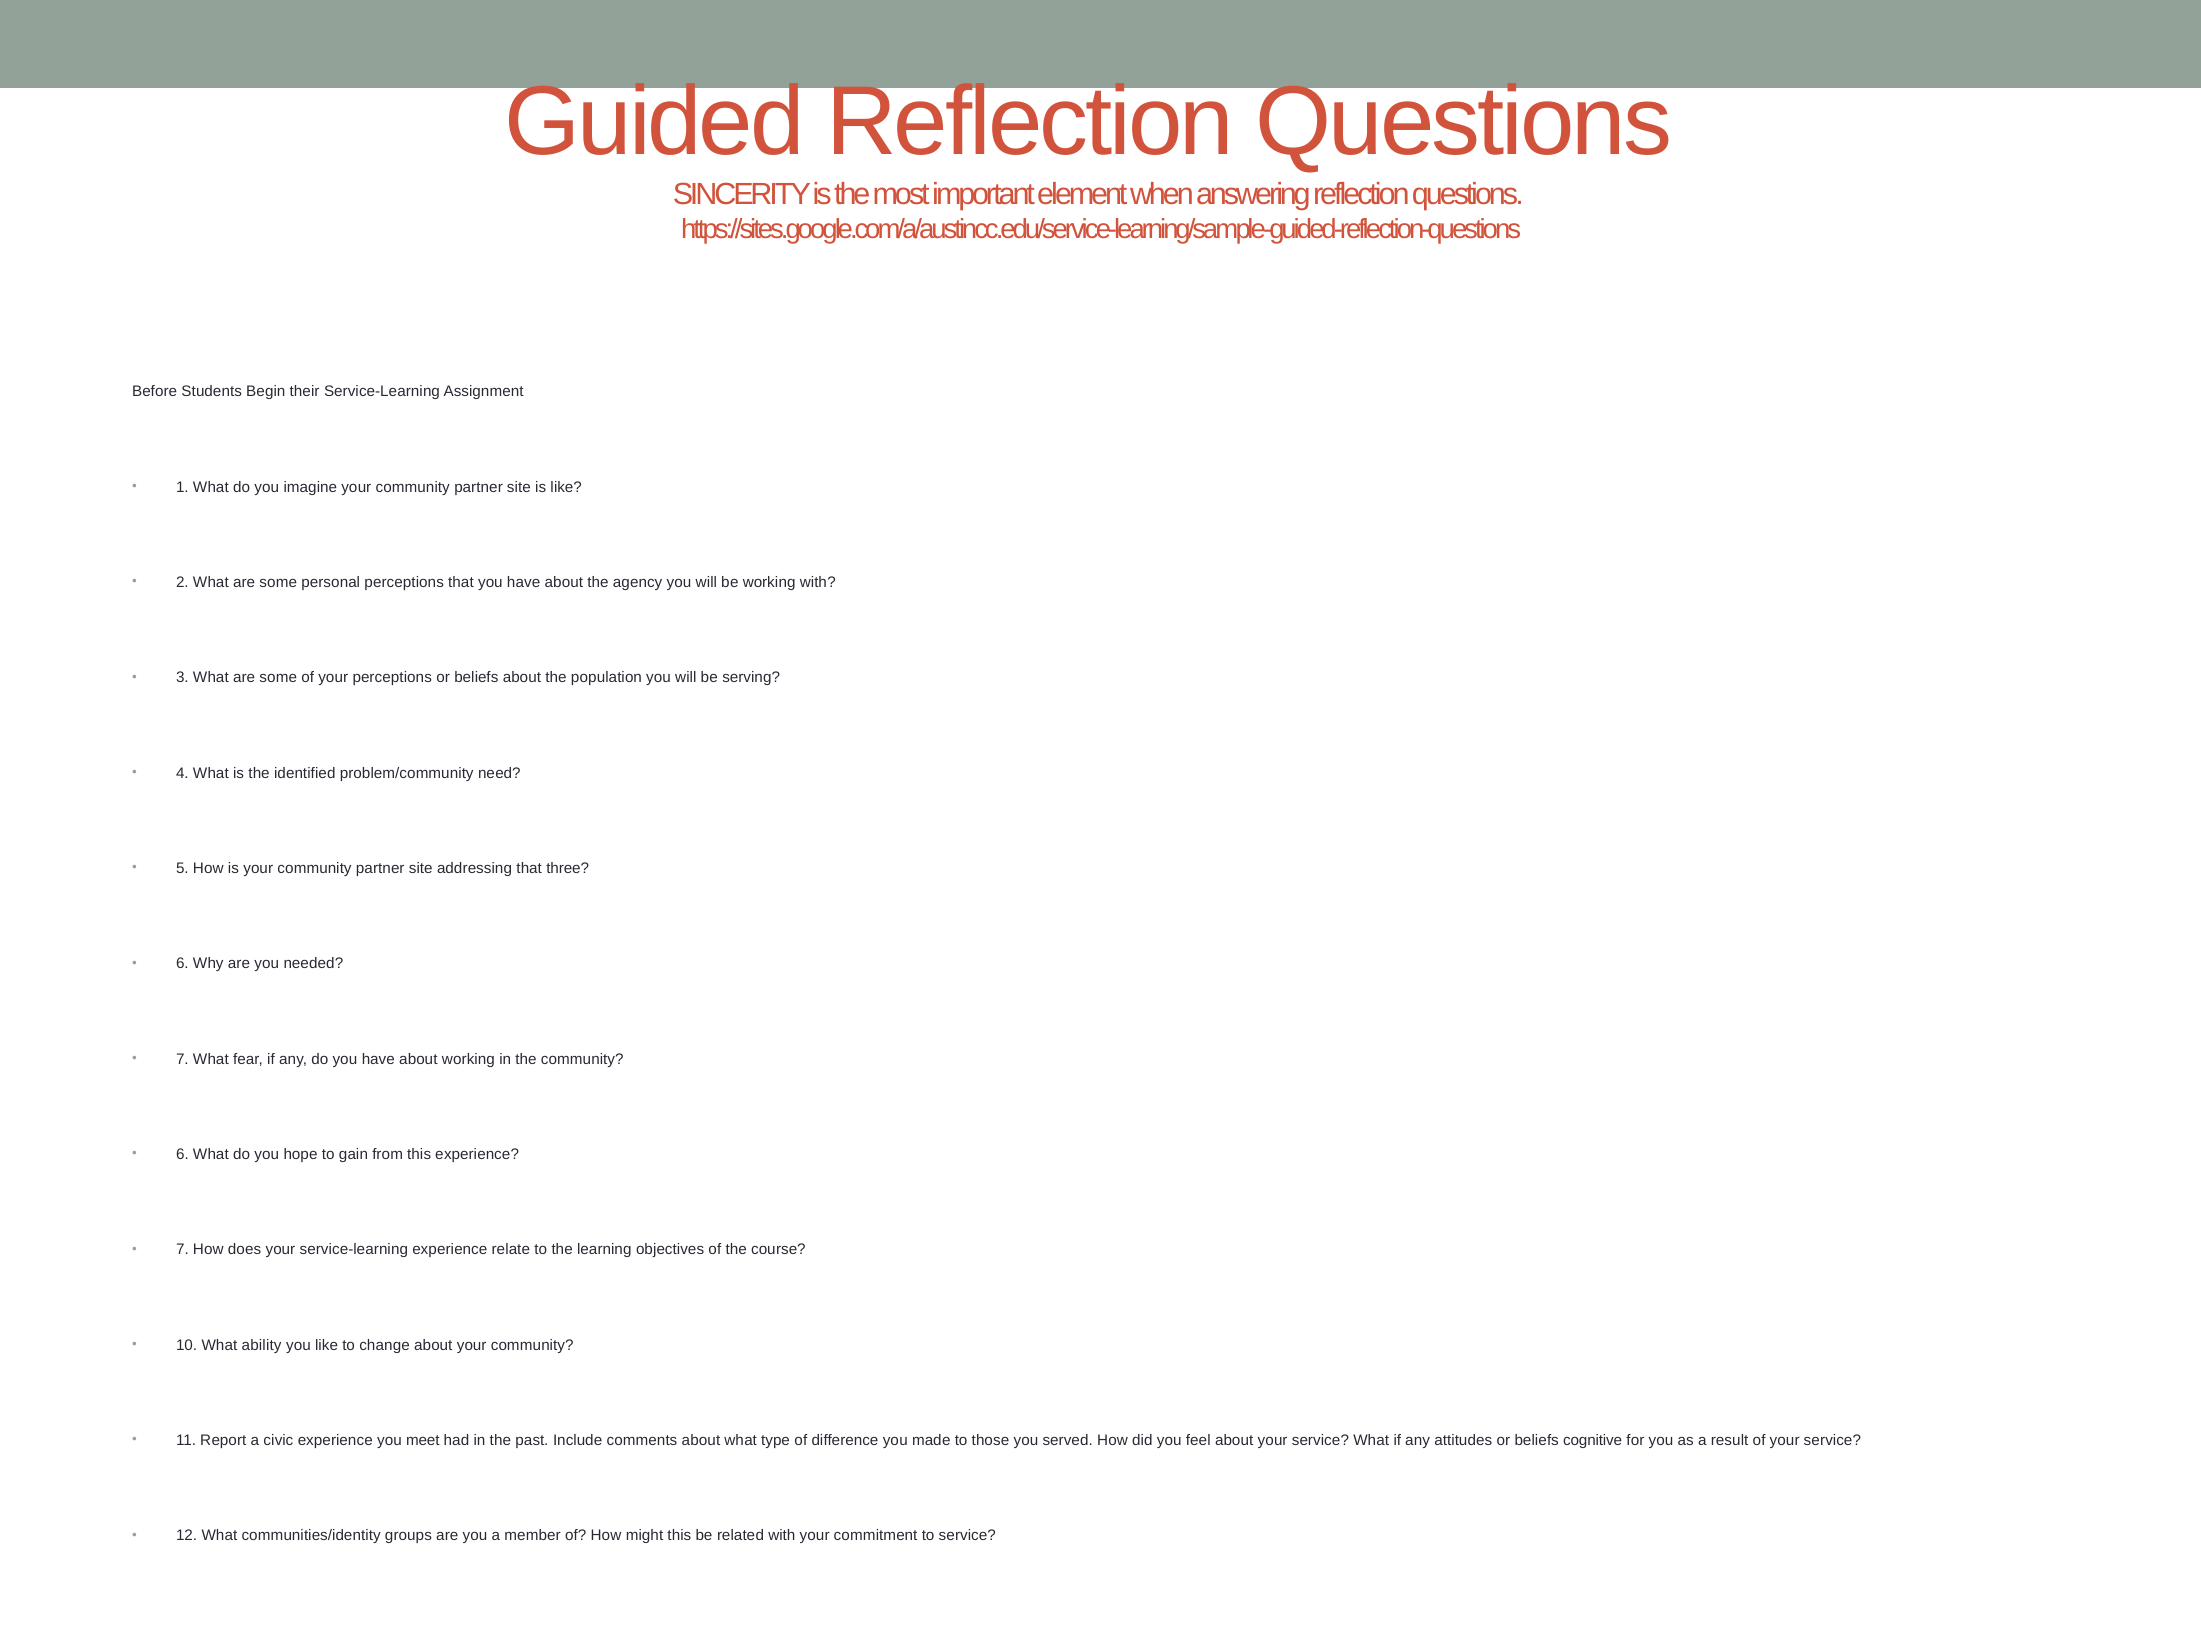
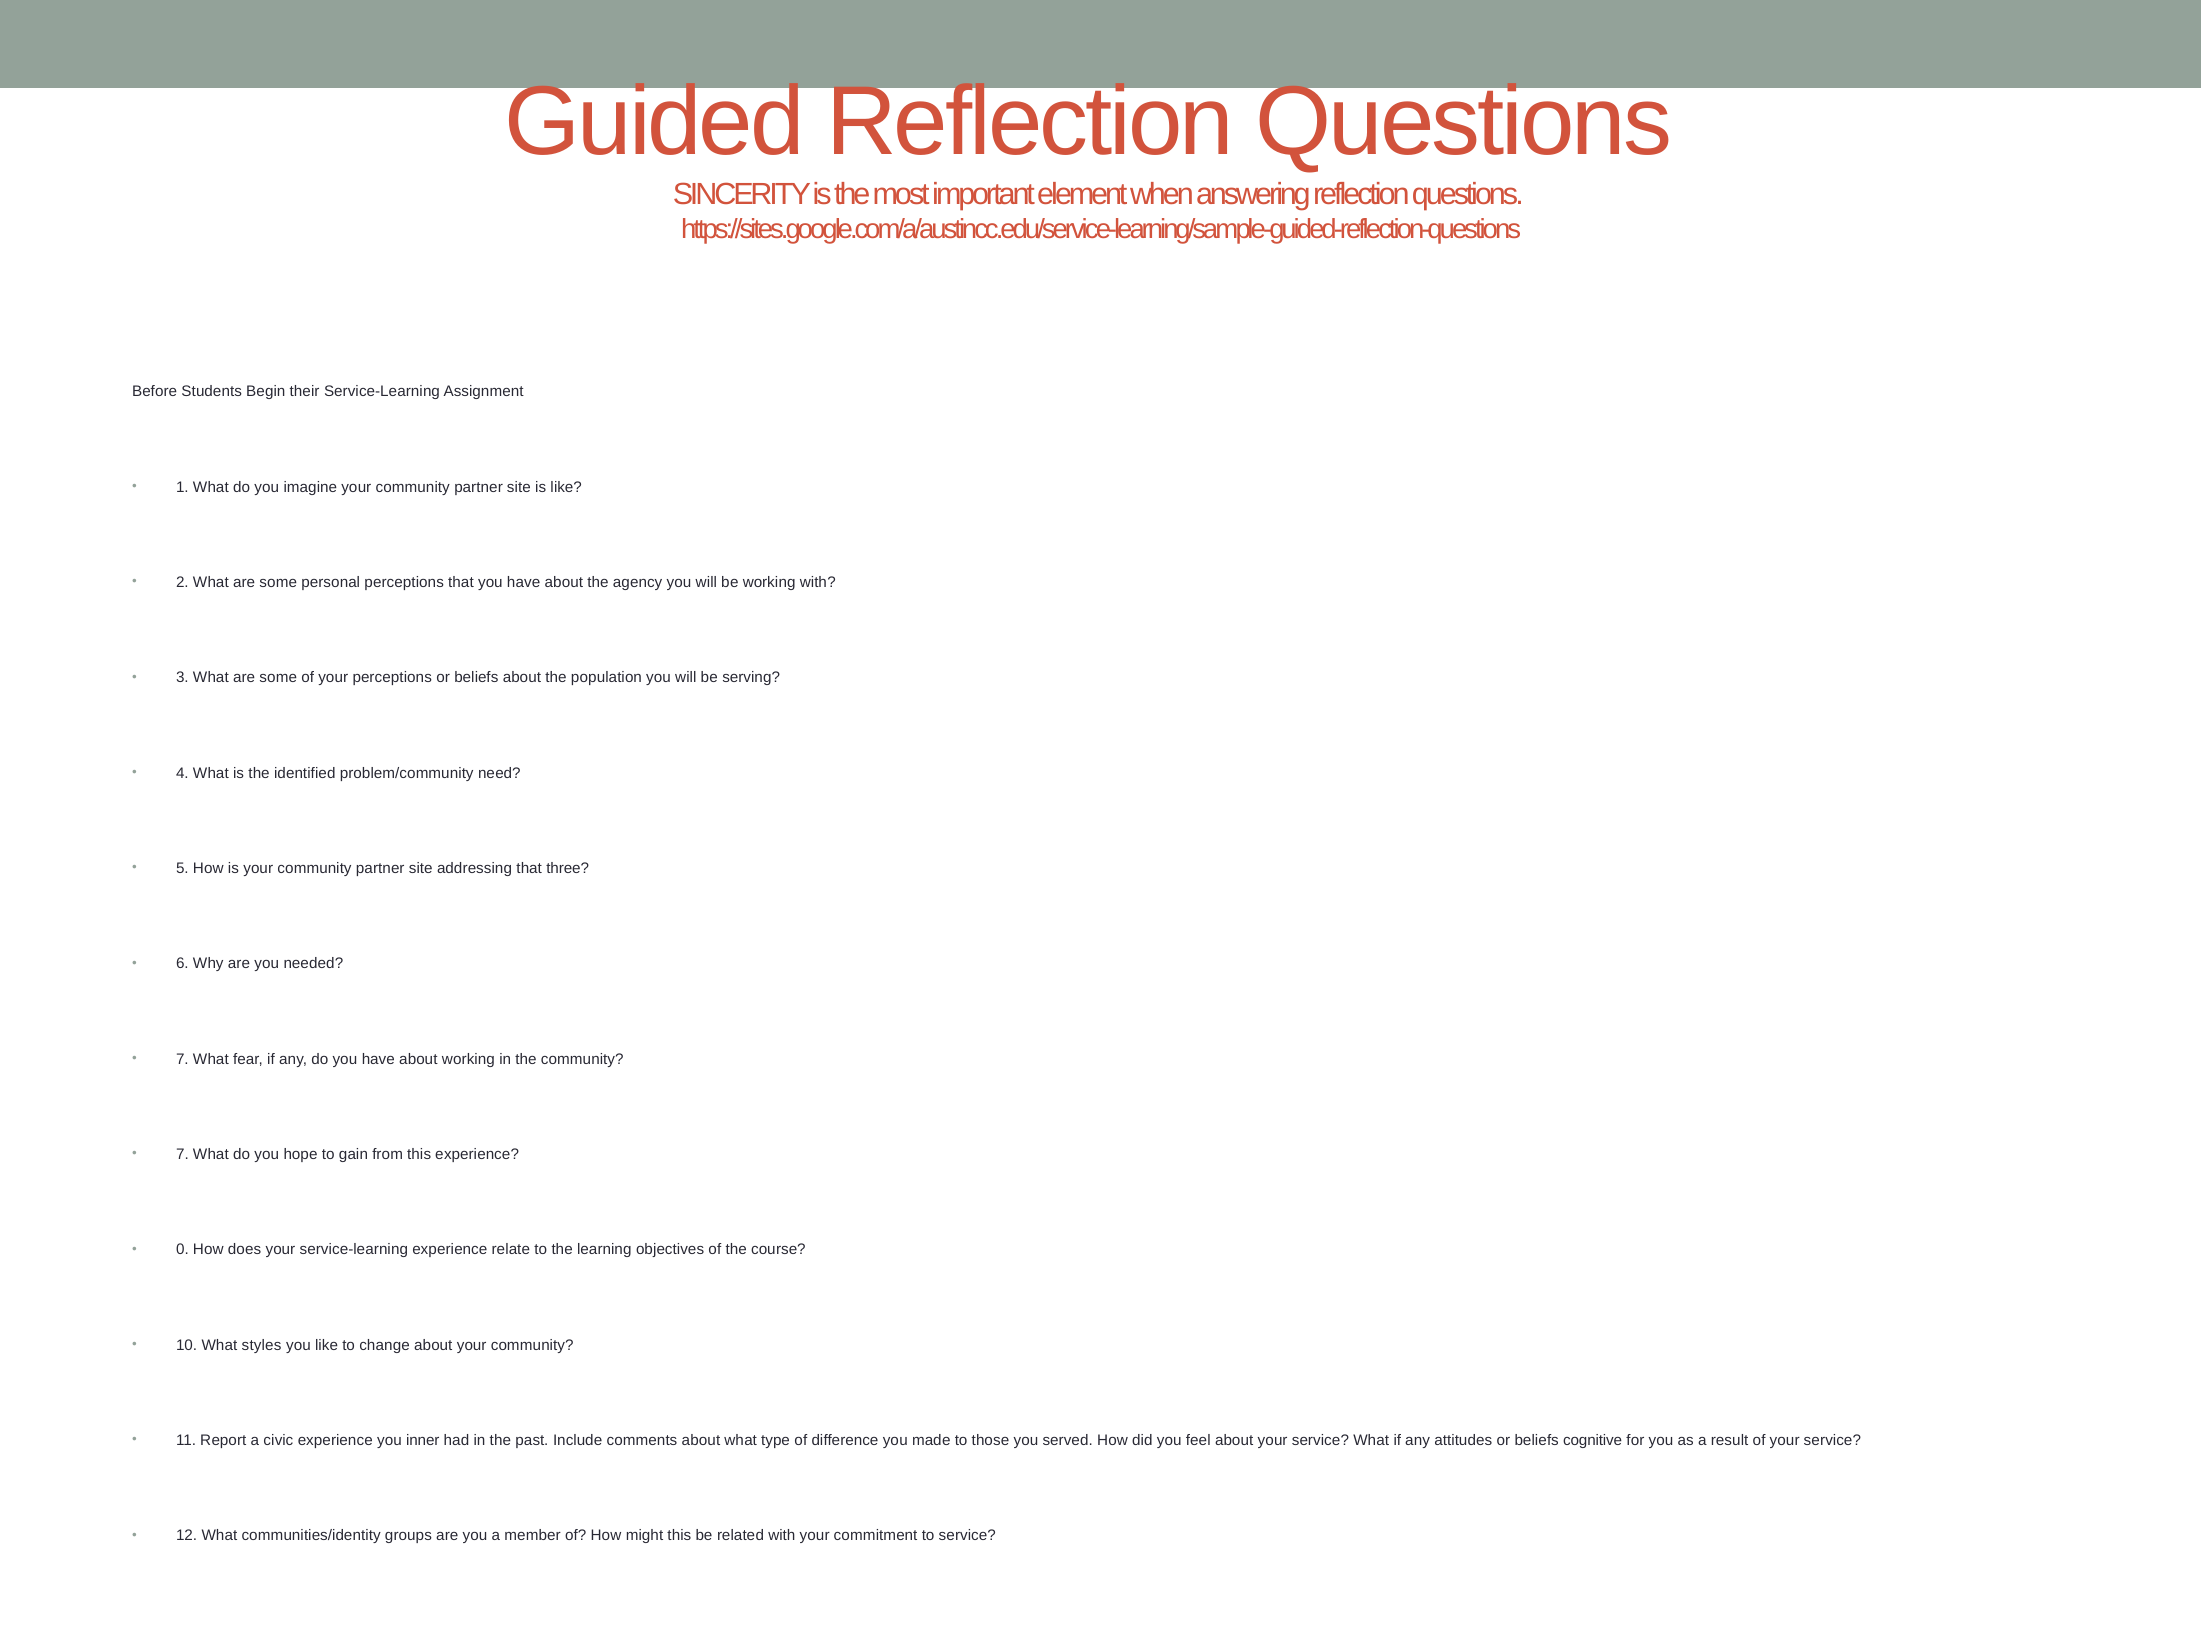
6: 6 -> 7 (182, 1154)
7: 7 -> 0 (182, 1249)
ability: ability -> styles (262, 1345)
meet: meet -> inner (423, 1440)
